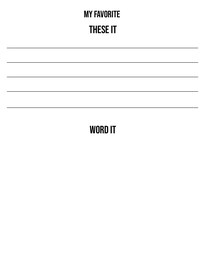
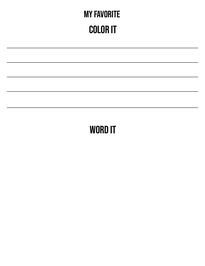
These: These -> Color (99, 30)
